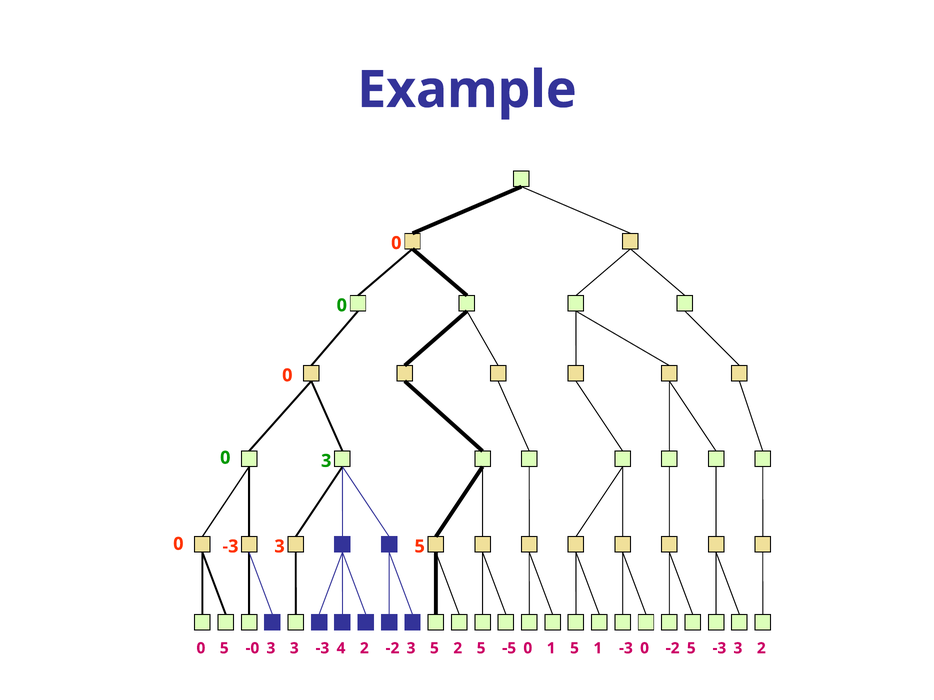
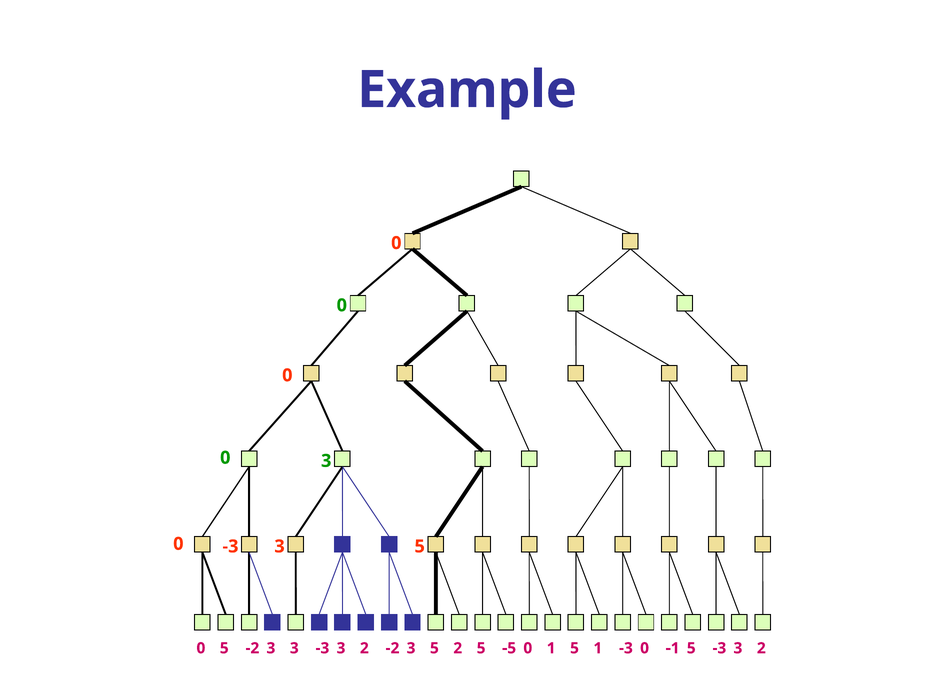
0 5 -0: -0 -> -2 (252, 649)
4: 4 -> 3 (341, 649)
3 -2: -2 -> -1 (673, 649)
